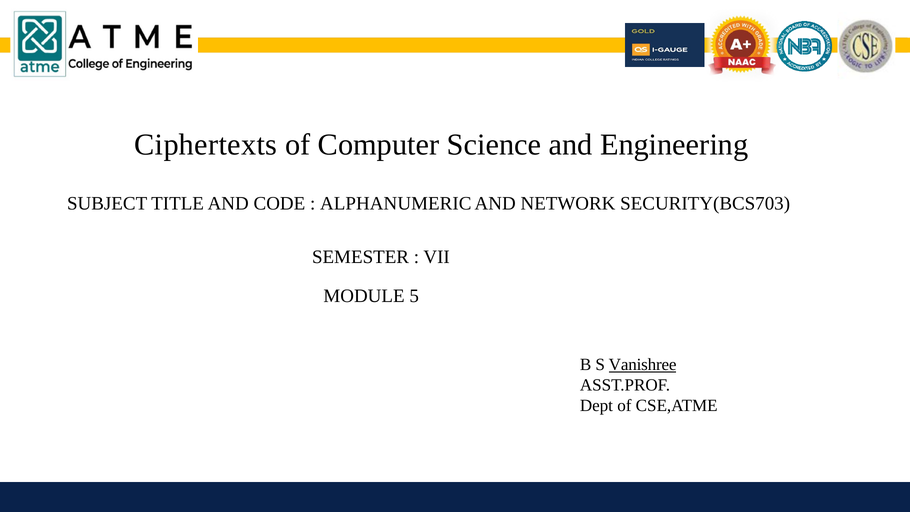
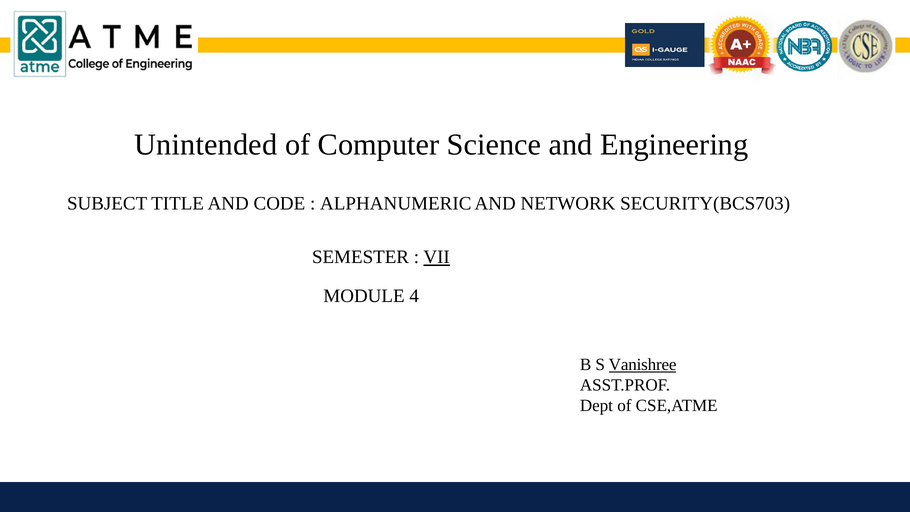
Ciphertexts: Ciphertexts -> Unintended (206, 145)
VII underline: none -> present (437, 257)
5: 5 -> 4 (414, 296)
